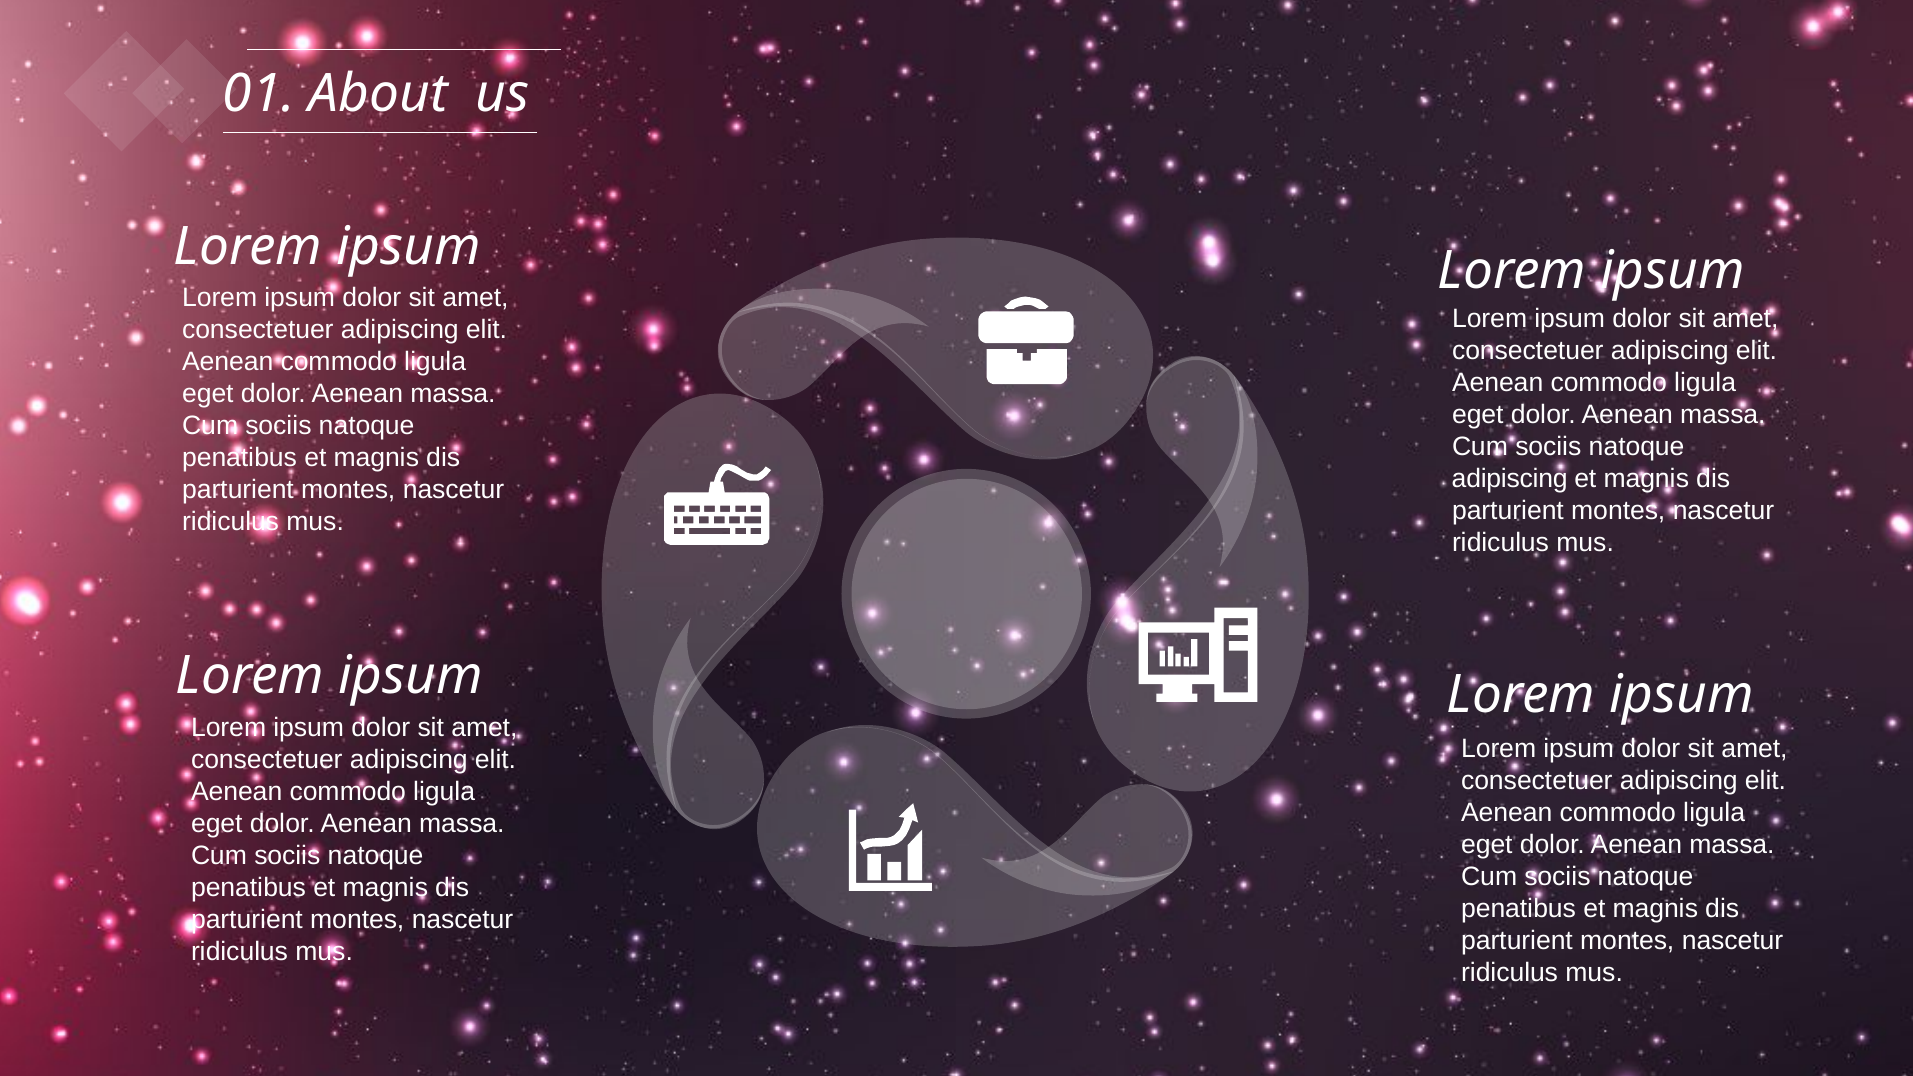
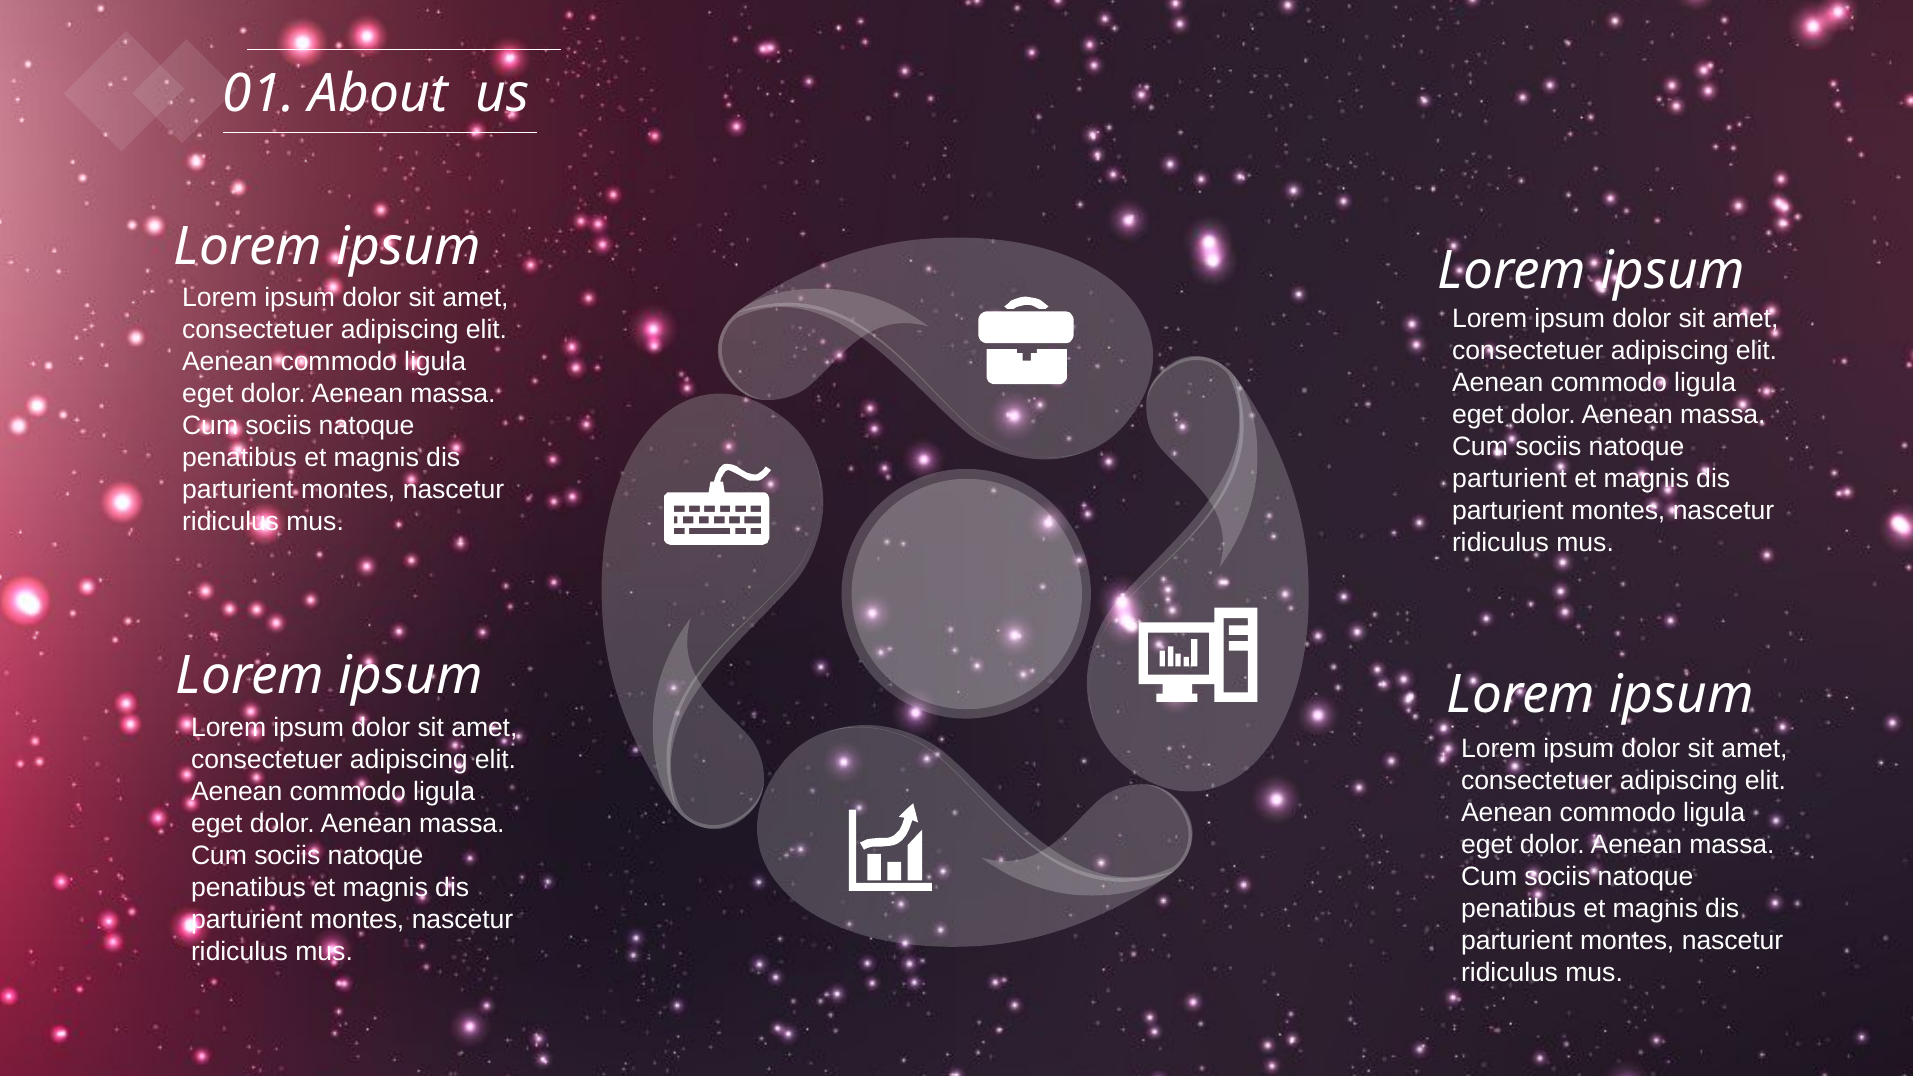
adipiscing: adipiscing -> parturient (1509, 479)
